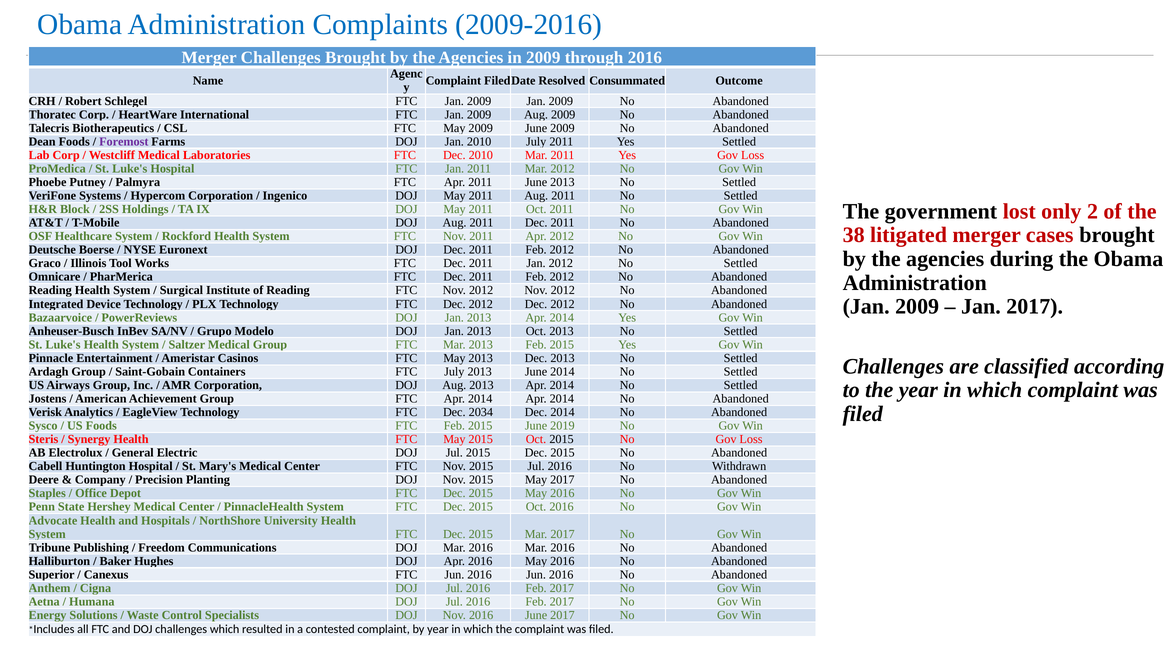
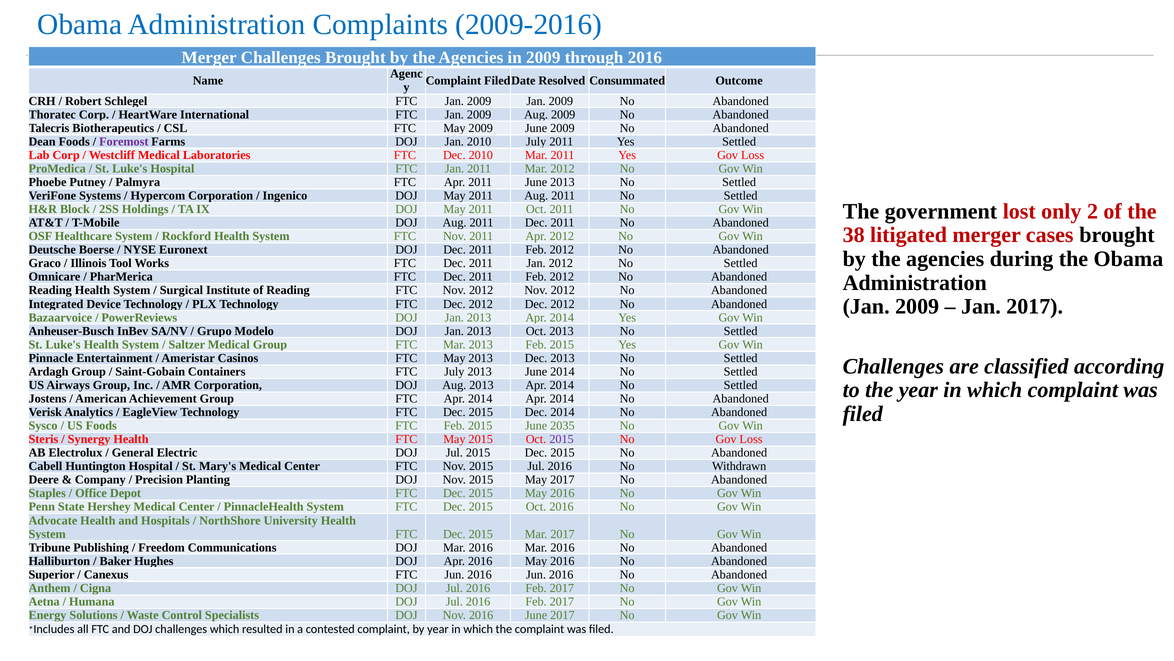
Technology FTC Dec 2034: 2034 -> 2015 (481, 412)
2019: 2019 -> 2035 (562, 425)
2015 colour: black -> purple (562, 439)
